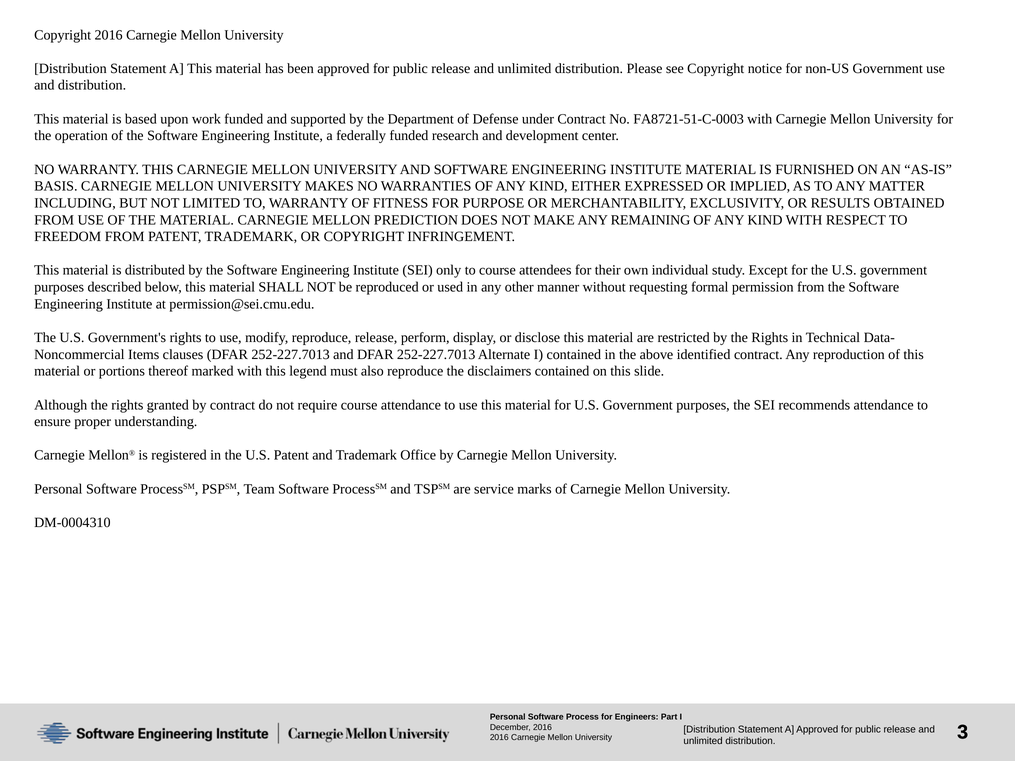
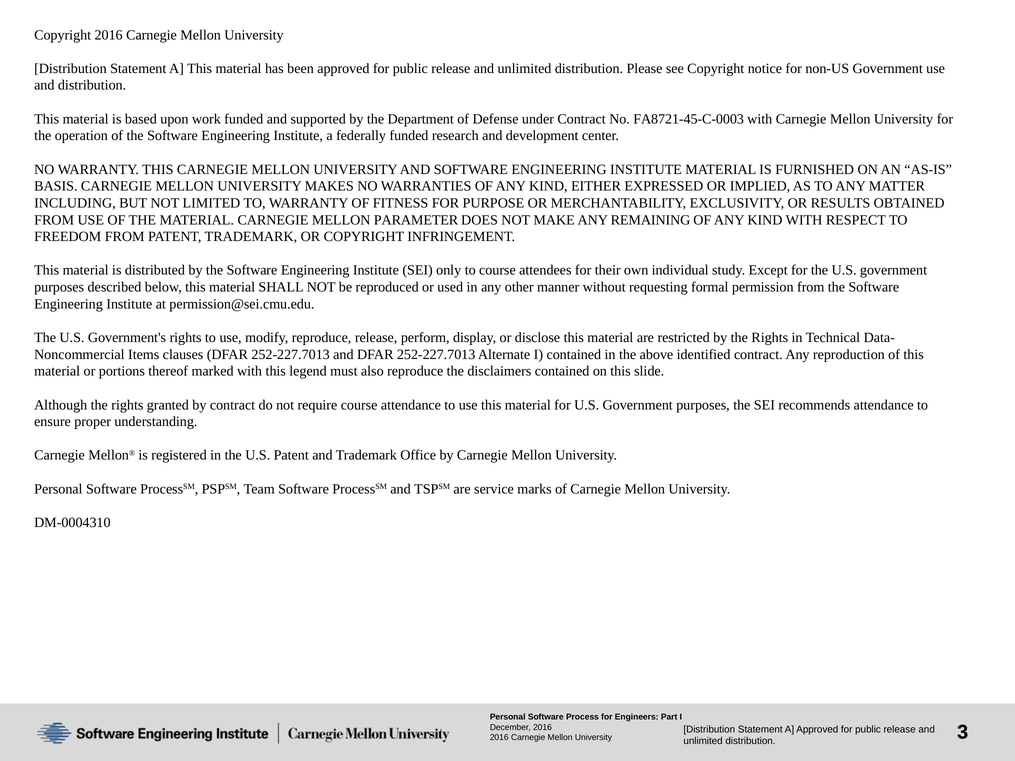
FA8721-51-C-0003: FA8721-51-C-0003 -> FA8721-45-C-0003 (689, 119)
PREDICTION: PREDICTION -> PARAMETER (416, 220)
